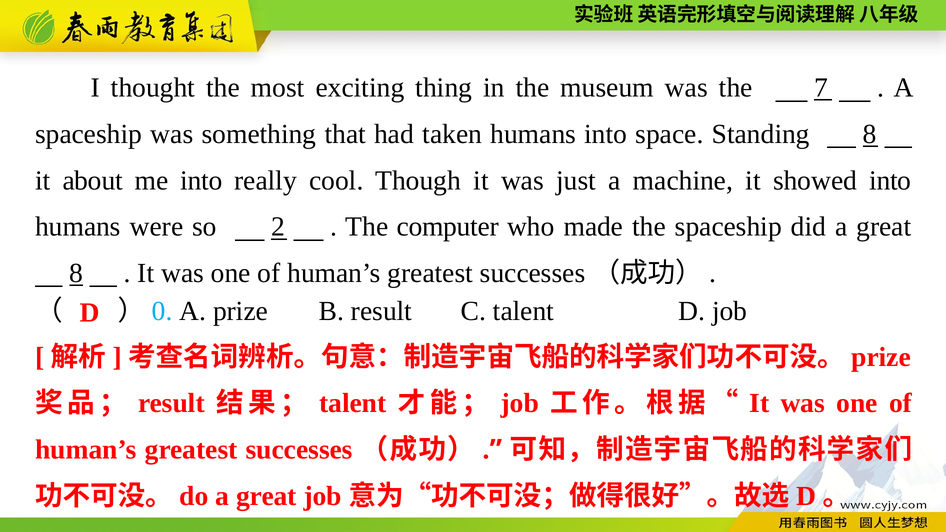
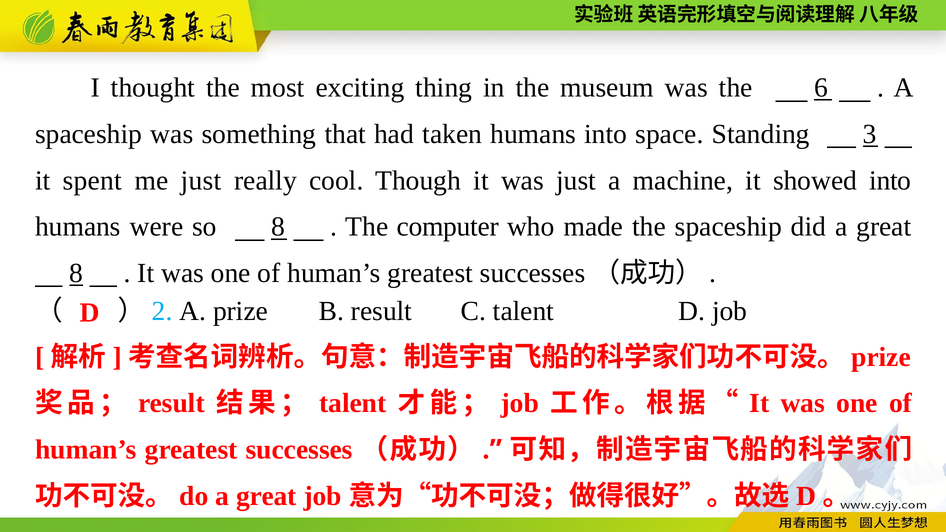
7: 7 -> 6 (821, 88)
Standing 8: 8 -> 3 (870, 134)
about: about -> spent (92, 181)
me into: into -> just (201, 181)
so 2: 2 -> 8 (278, 227)
0: 0 -> 2 (162, 311)
